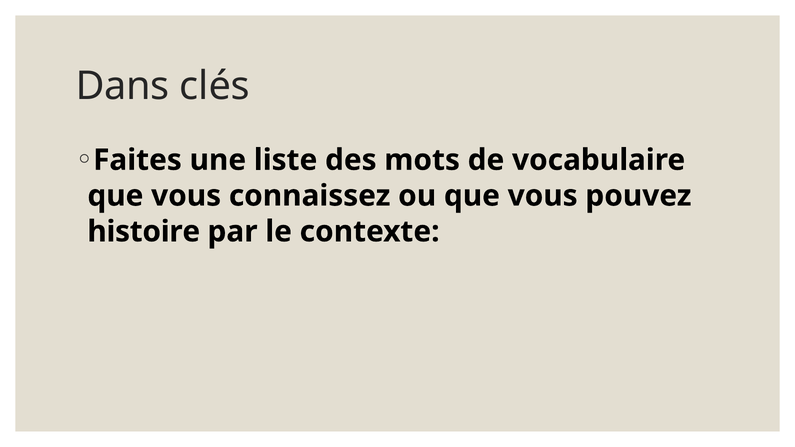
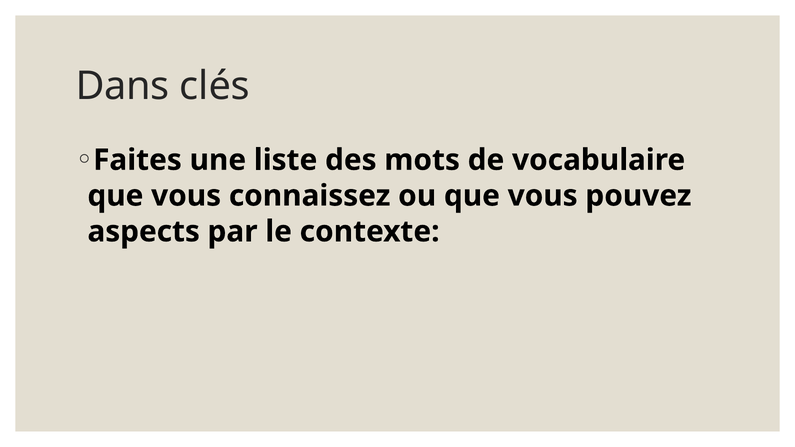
histoire: histoire -> aspects (144, 232)
